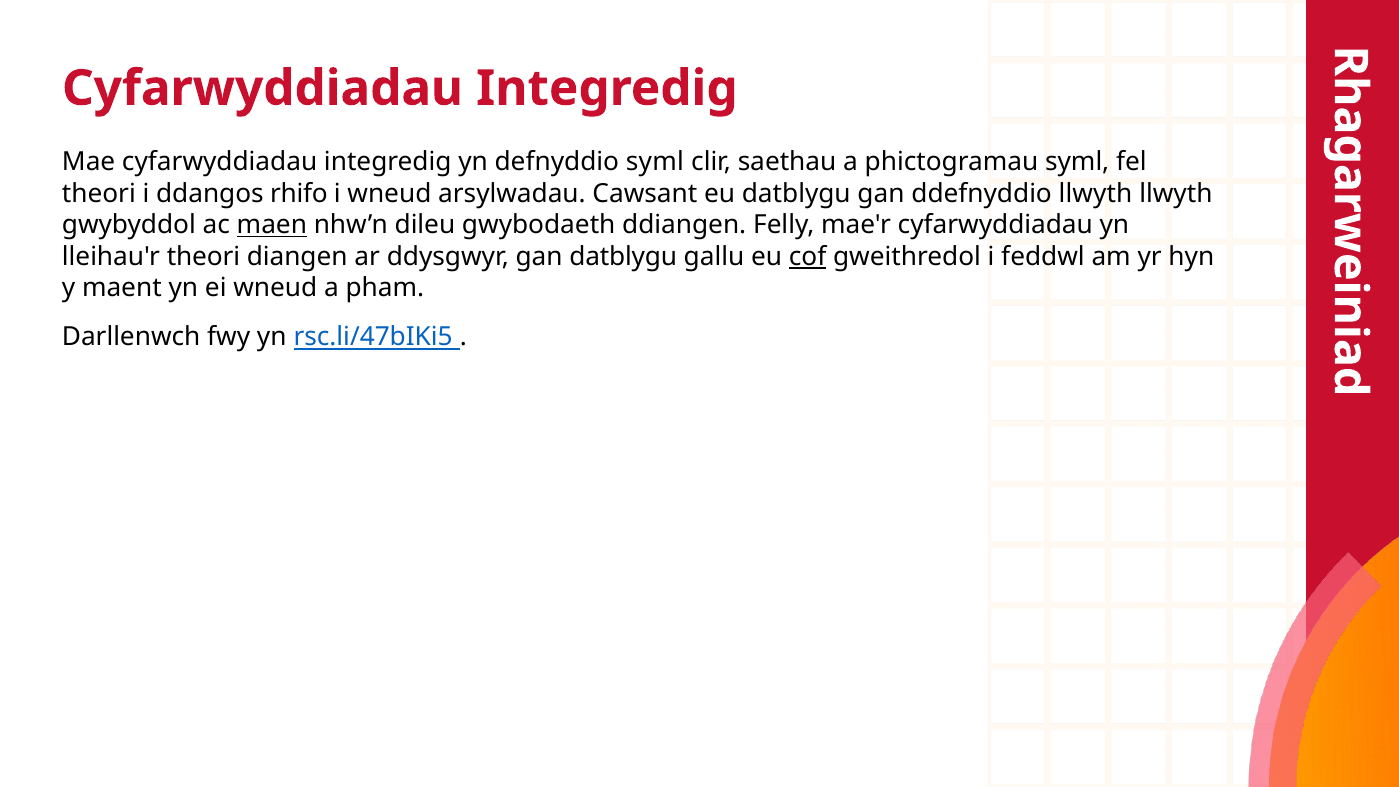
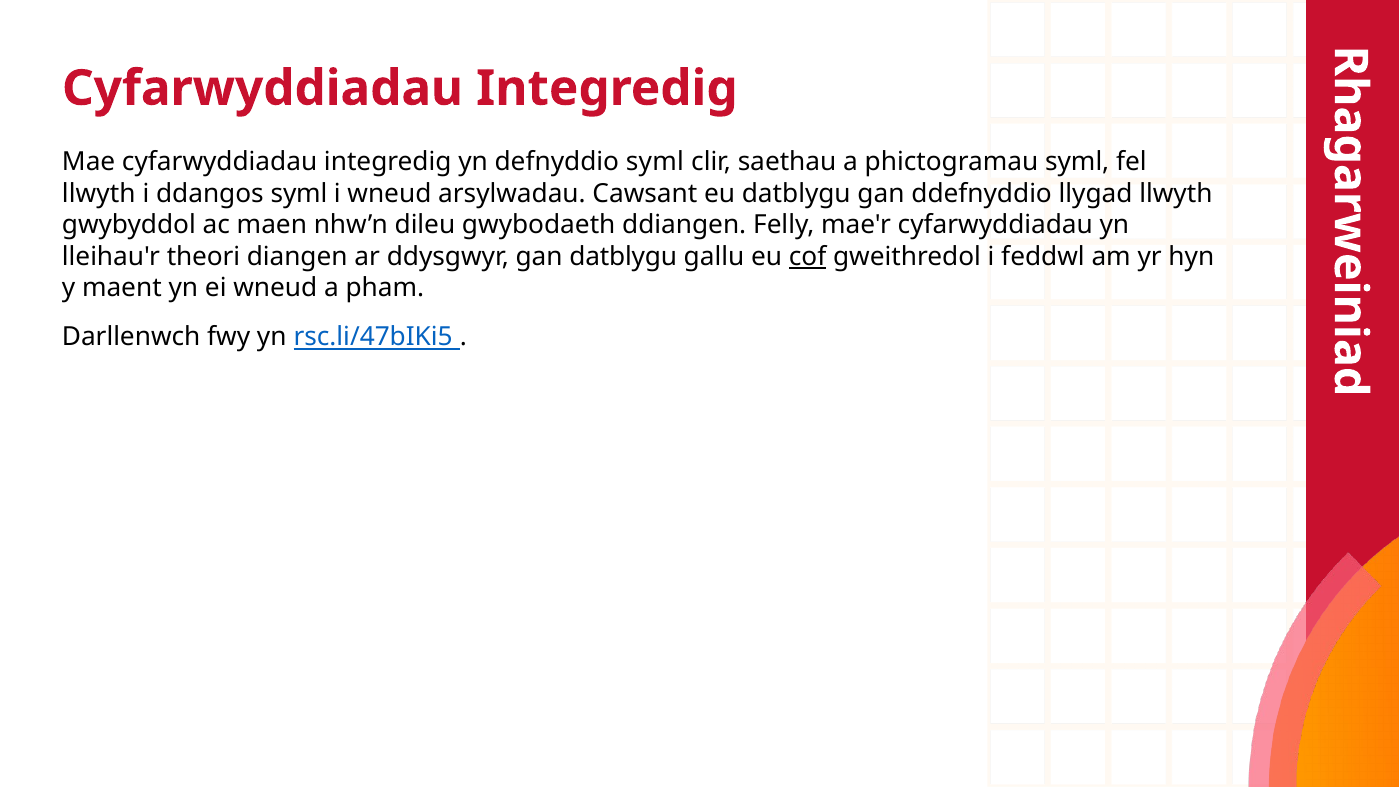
theori: theori -> llwyth (99, 194)
ddangos rhifo: rhifo -> syml (299, 194)
ddefnyddio llwyth: llwyth -> llygad (1096, 194)
maen underline: present -> none (272, 225)
